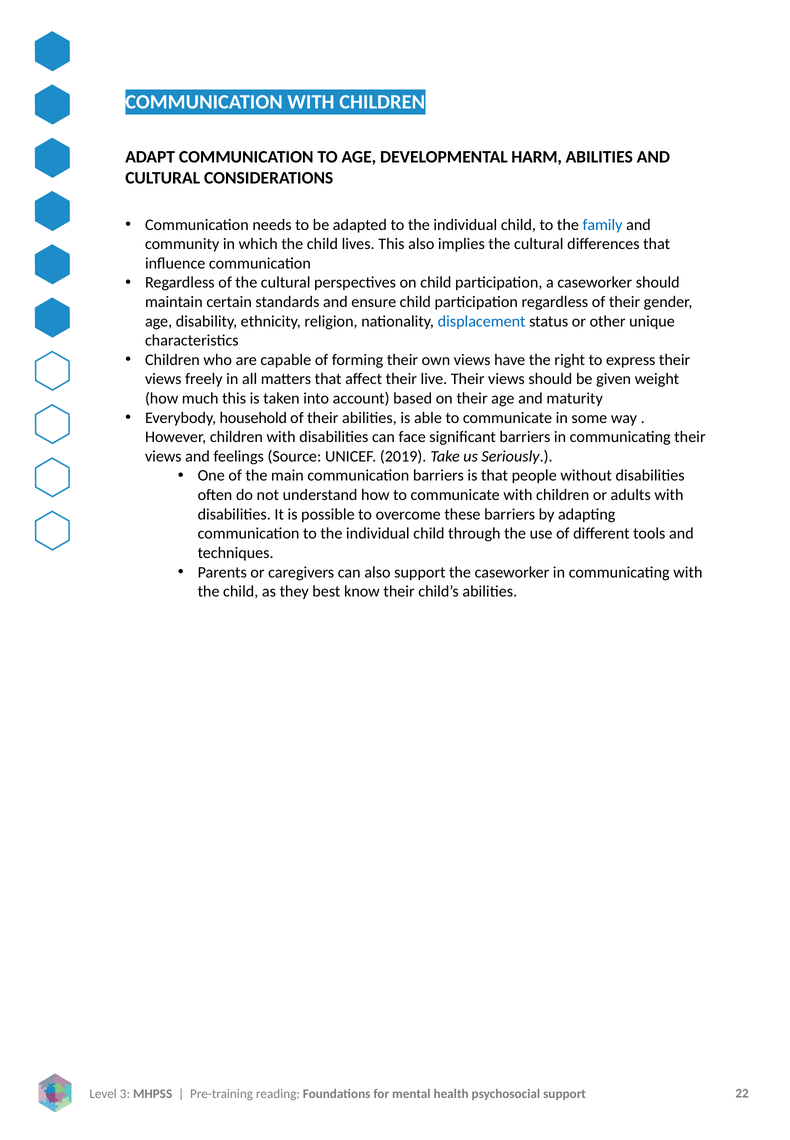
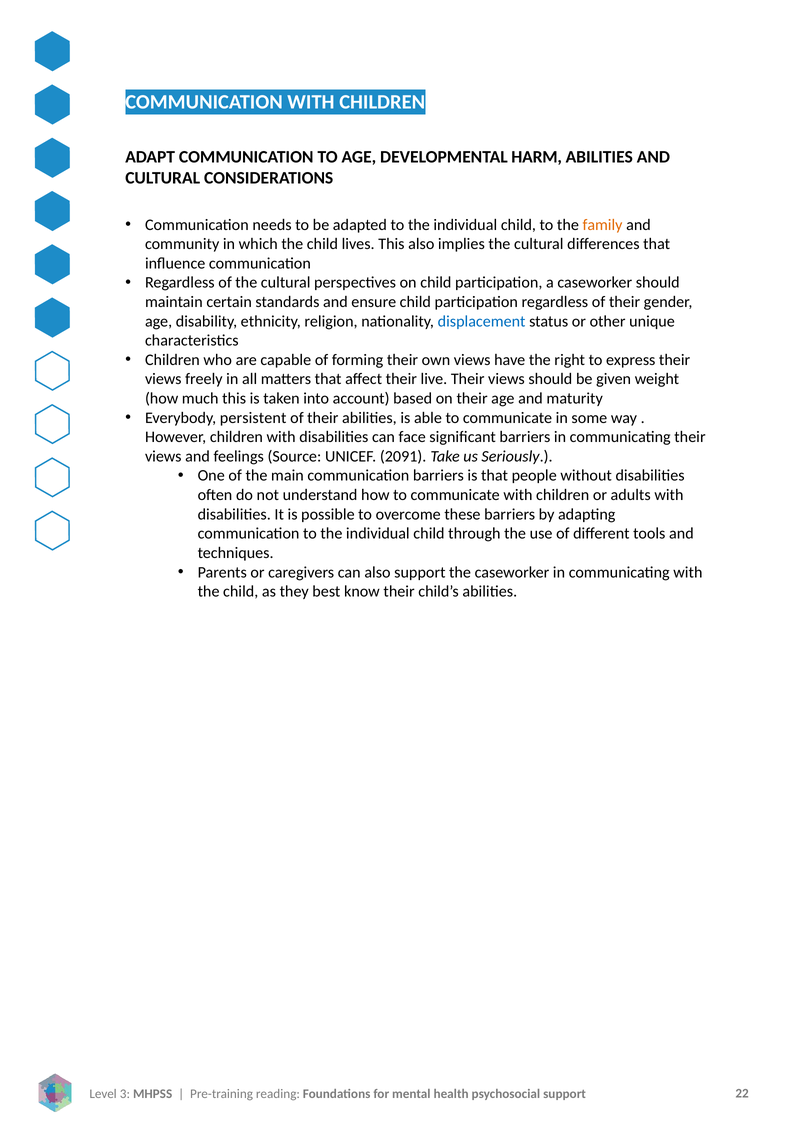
family colour: blue -> orange (602, 225)
household: household -> persistent (253, 418)
2019: 2019 -> 2091 (403, 457)
